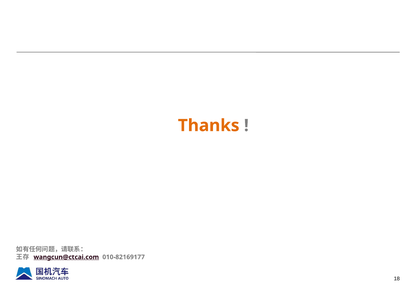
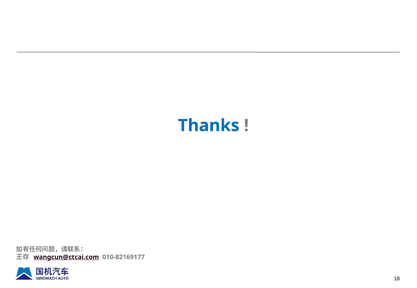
Thanks colour: orange -> blue (209, 126)
